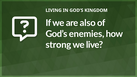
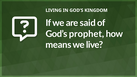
also: also -> said (88, 23)
enemies: enemies -> prophet (87, 34)
strong: strong -> means (58, 45)
